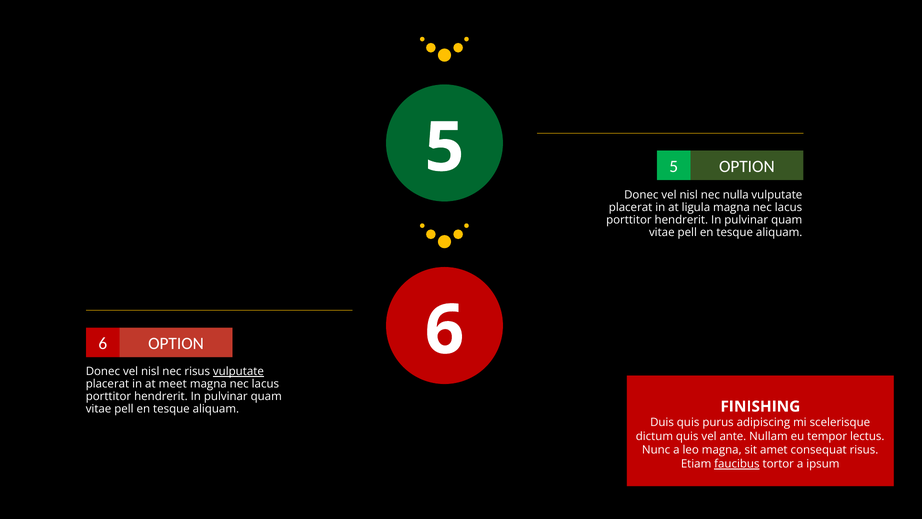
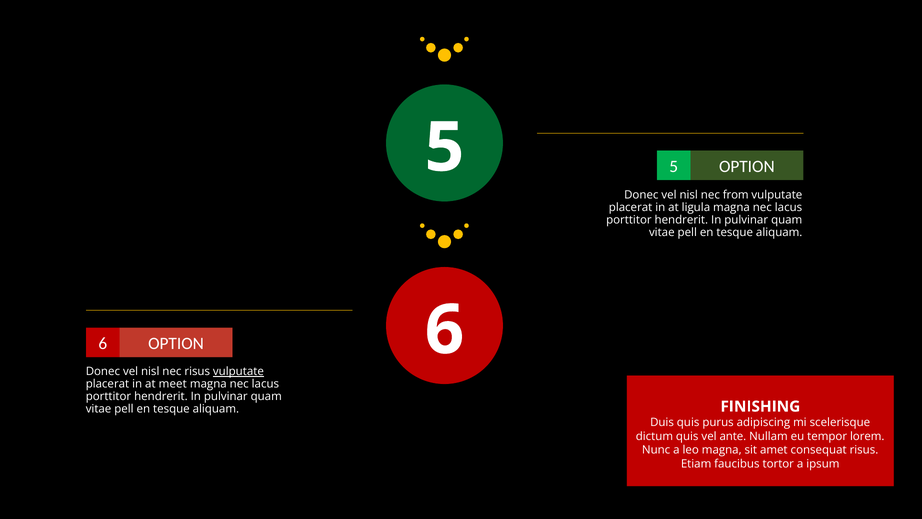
nulla: nulla -> from (736, 195)
lectus: lectus -> lorem (867, 436)
faucibus underline: present -> none (737, 464)
